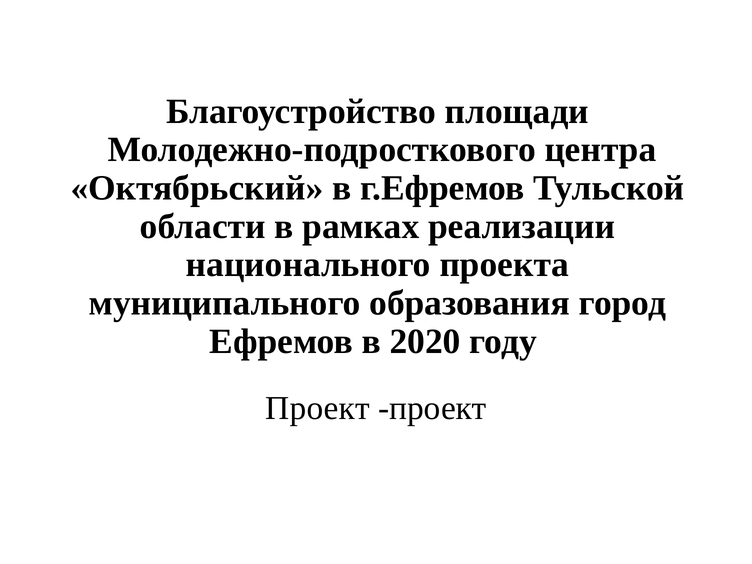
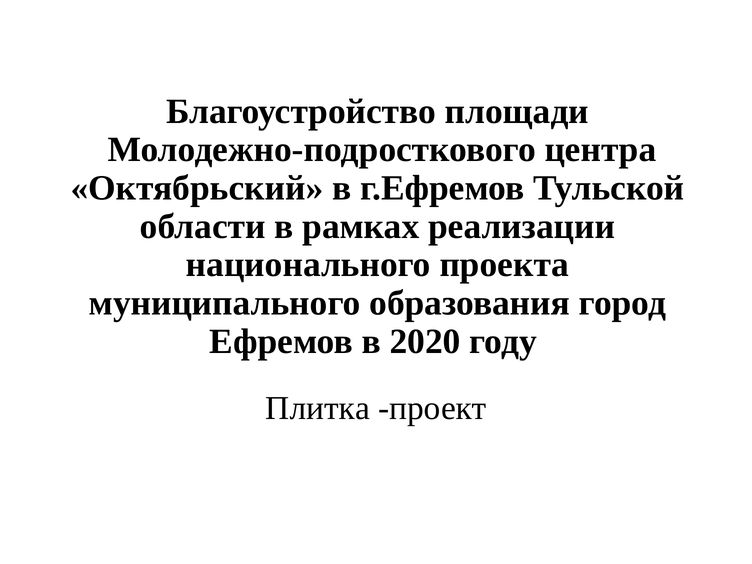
Проект: Проект -> Плитка (318, 408)
